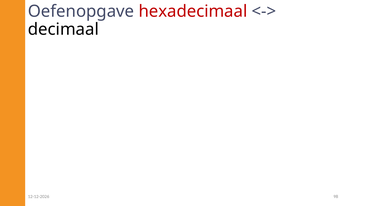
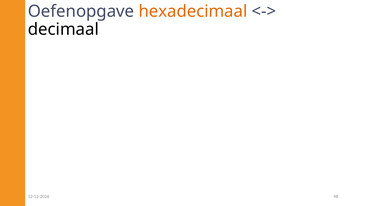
hexadecimaal colour: red -> orange (193, 11)
